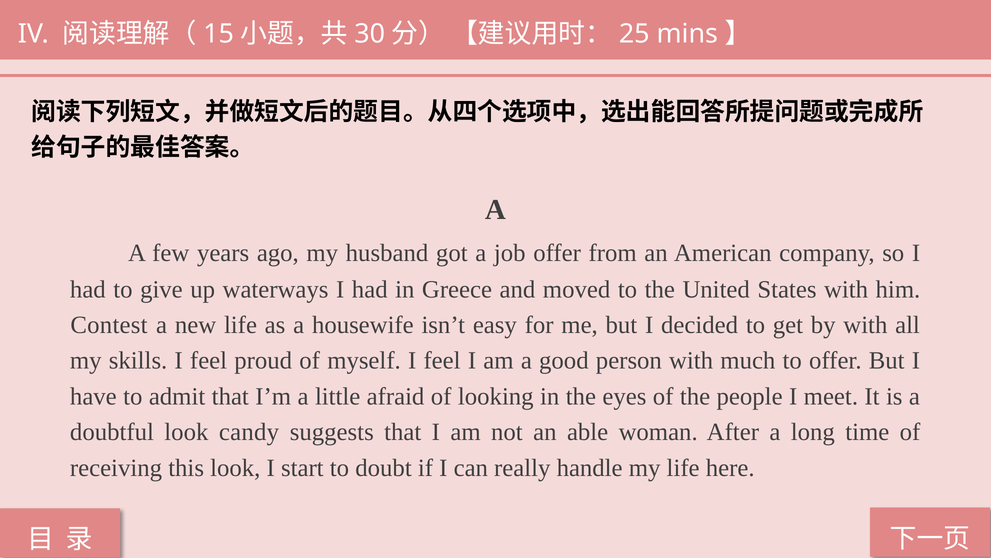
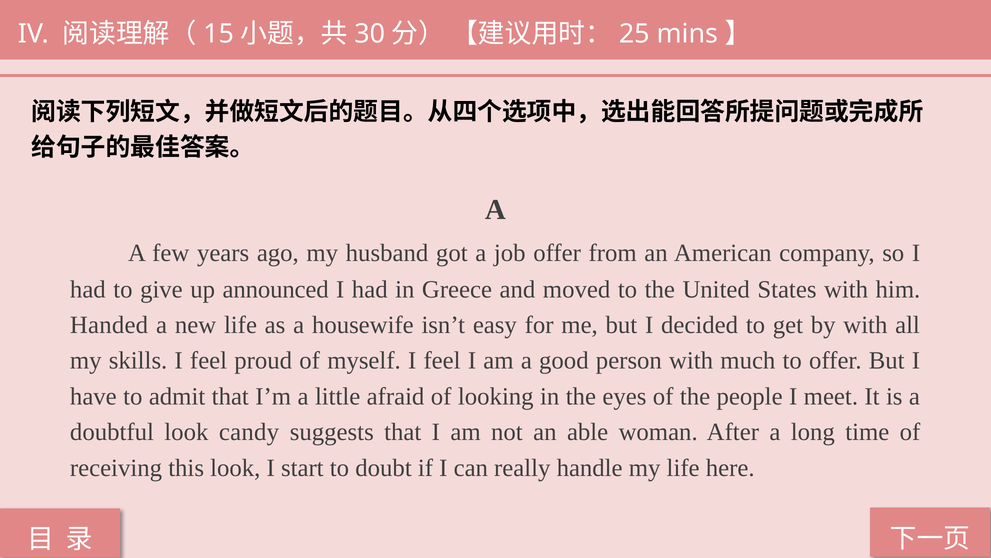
waterways: waterways -> announced (276, 289)
Contest: Contest -> Handed (109, 325)
